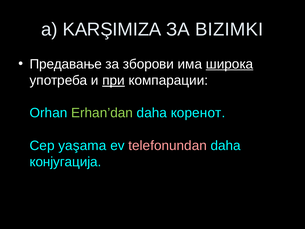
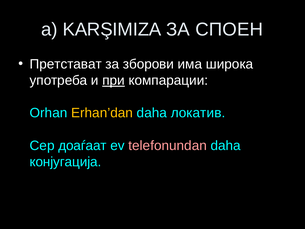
BIZIMKI: BIZIMKI -> СПОЕН (229, 30)
Предавање: Предавање -> Претстават (66, 64)
широка underline: present -> none (229, 64)
Erhan’dan colour: light green -> yellow (102, 113)
коренот: коренот -> локатив (198, 113)
yaşama: yaşama -> доаѓаат (83, 145)
